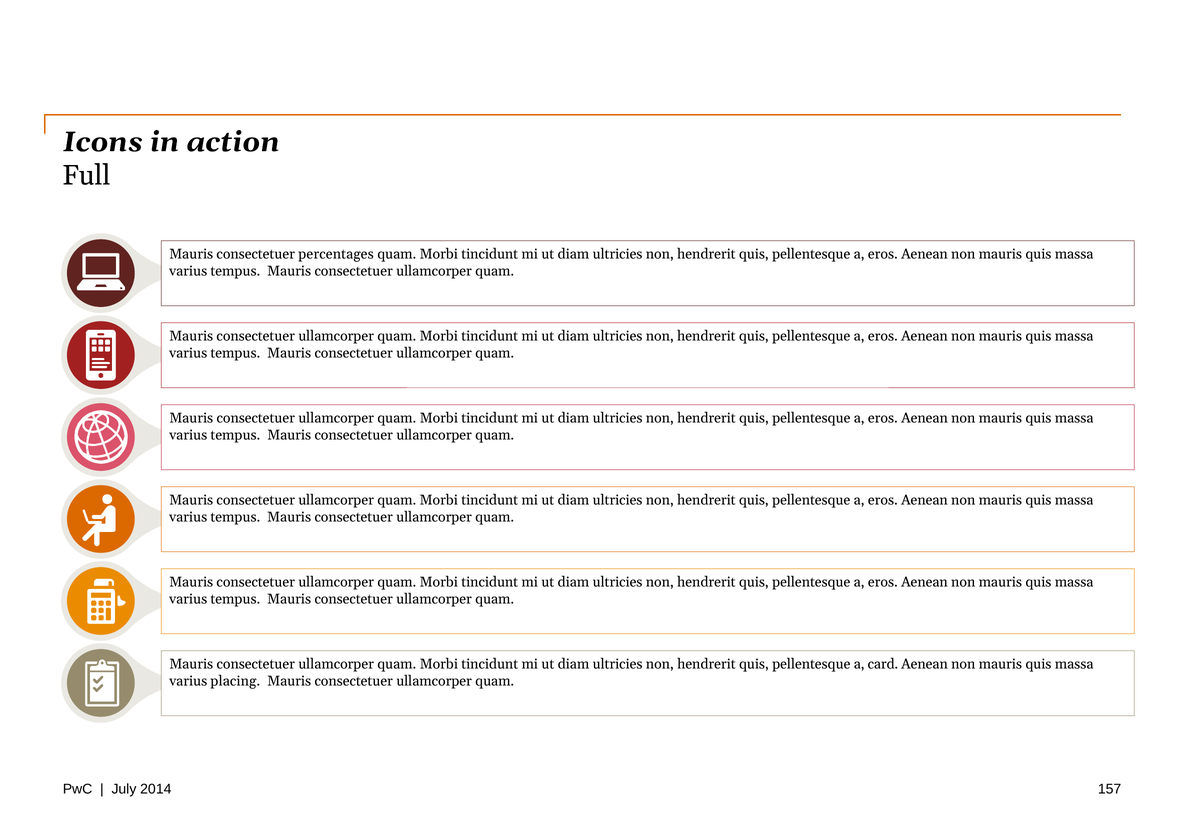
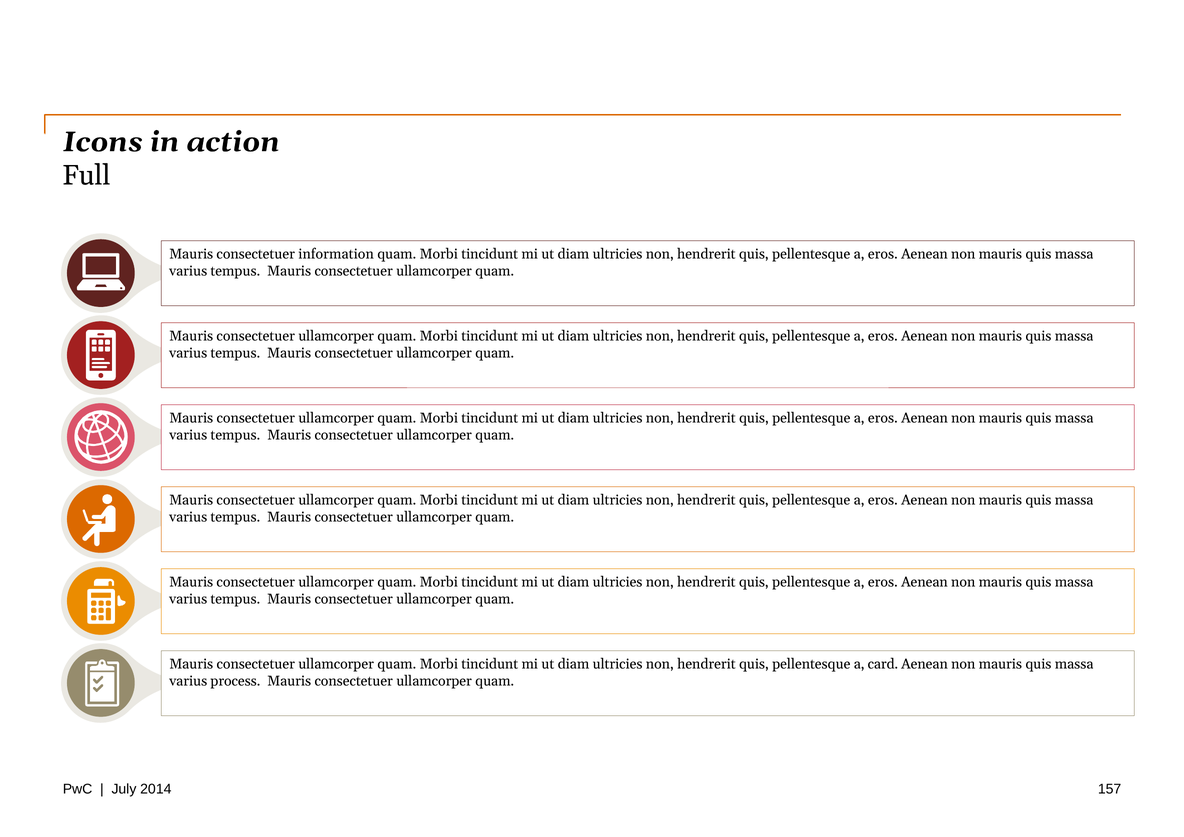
percentages: percentages -> information (336, 254)
placing: placing -> process (235, 681)
